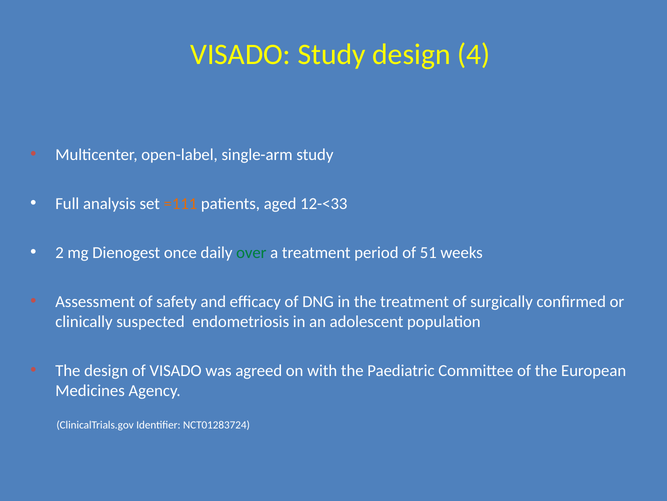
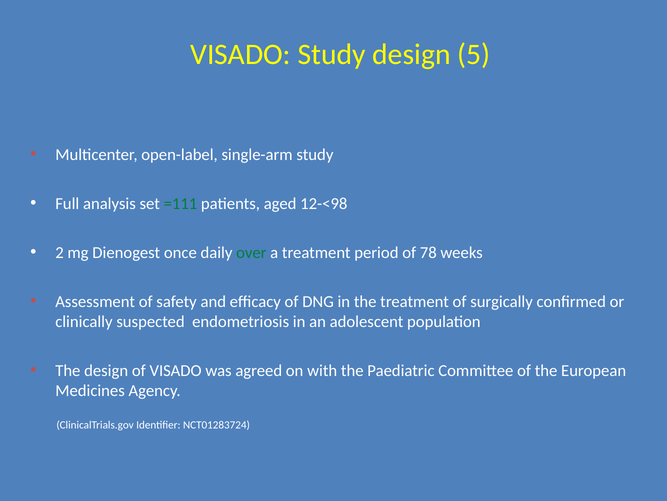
4: 4 -> 5 (474, 54)
=111 colour: orange -> green (180, 203)
12-<33: 12-<33 -> 12-<98 (324, 203)
51: 51 -> 78 (428, 252)
